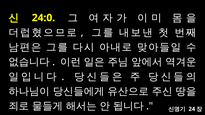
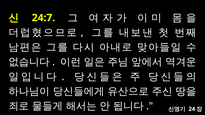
24:0: 24:0 -> 24:7 (43, 18)
